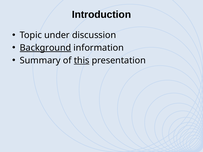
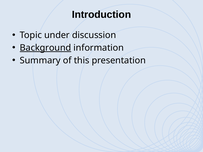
this underline: present -> none (82, 60)
